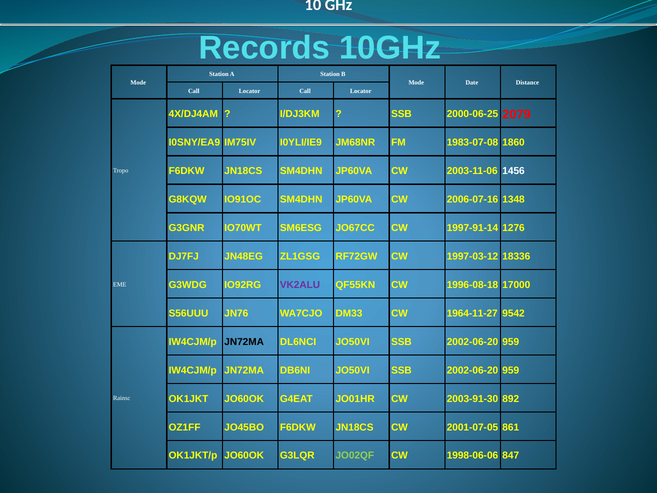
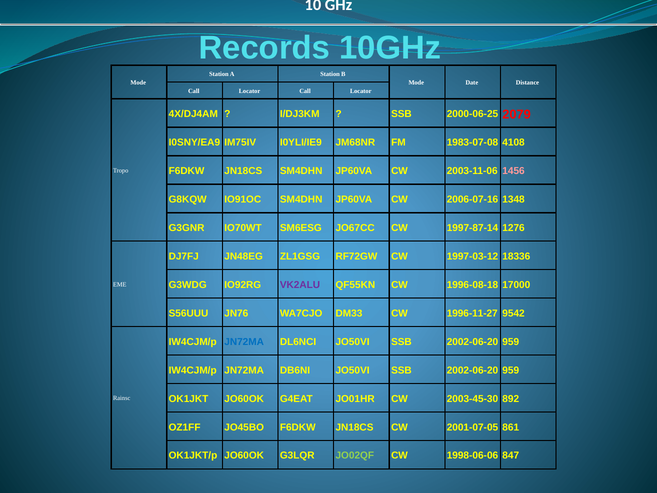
1860: 1860 -> 4108 (514, 142)
1456 colour: white -> pink (514, 171)
1997-91-14: 1997-91-14 -> 1997-87-14 (472, 228)
1964-11-27: 1964-11-27 -> 1996-11-27 (472, 313)
JN72MA colour: black -> blue (244, 342)
2003-91-30: 2003-91-30 -> 2003-45-30 (472, 399)
